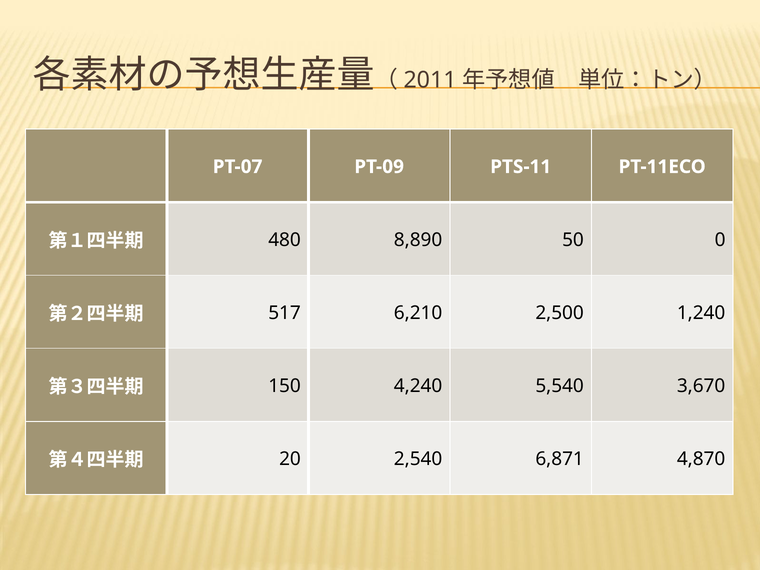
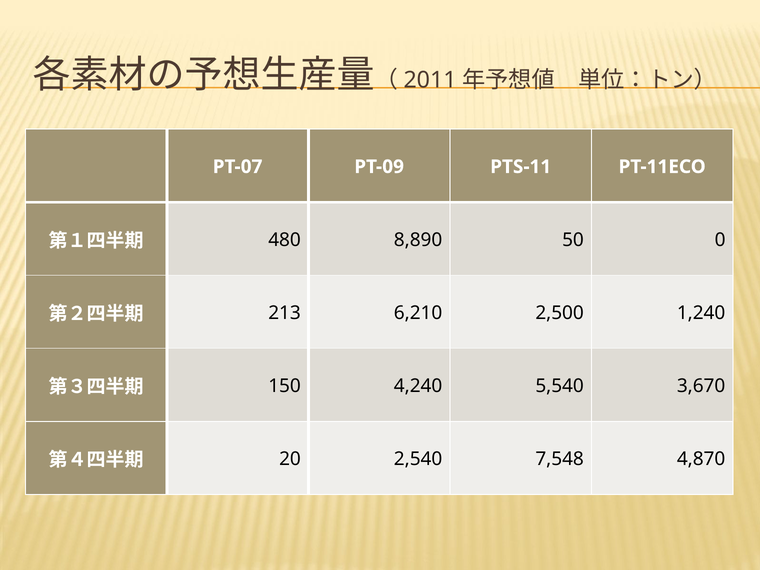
517: 517 -> 213 (285, 313)
6,871: 6,871 -> 7,548 (560, 459)
